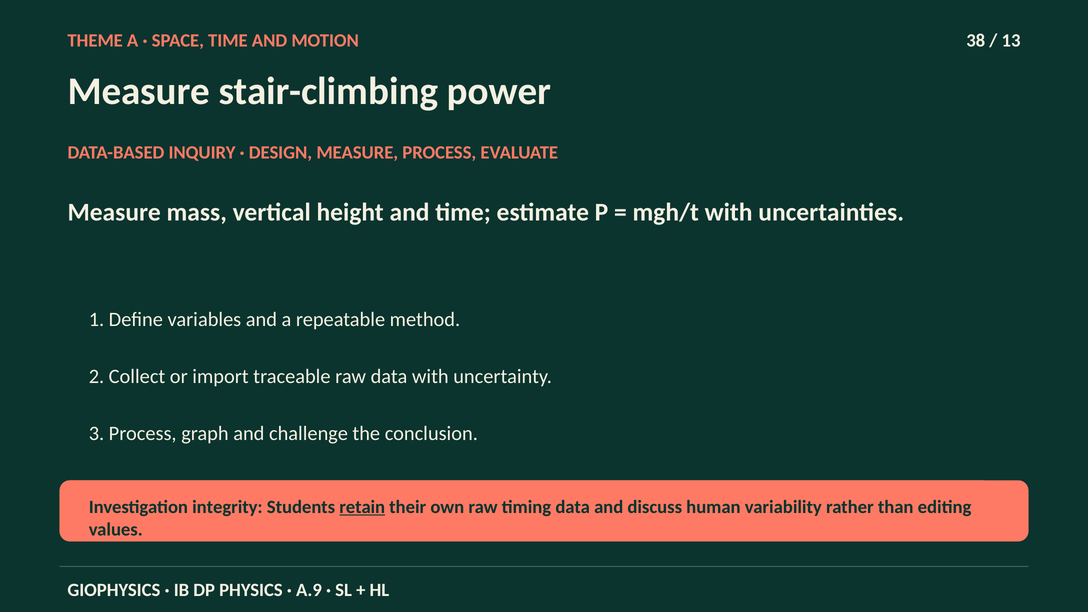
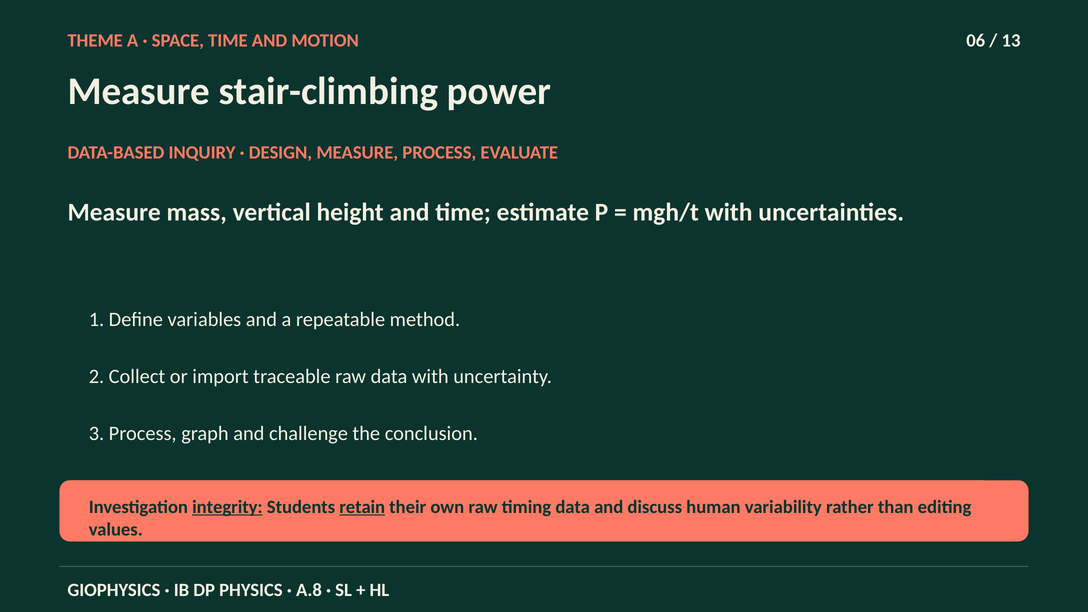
38: 38 -> 06 (976, 40)
integrity underline: none -> present (227, 507)
A.9: A.9 -> A.8 (309, 590)
